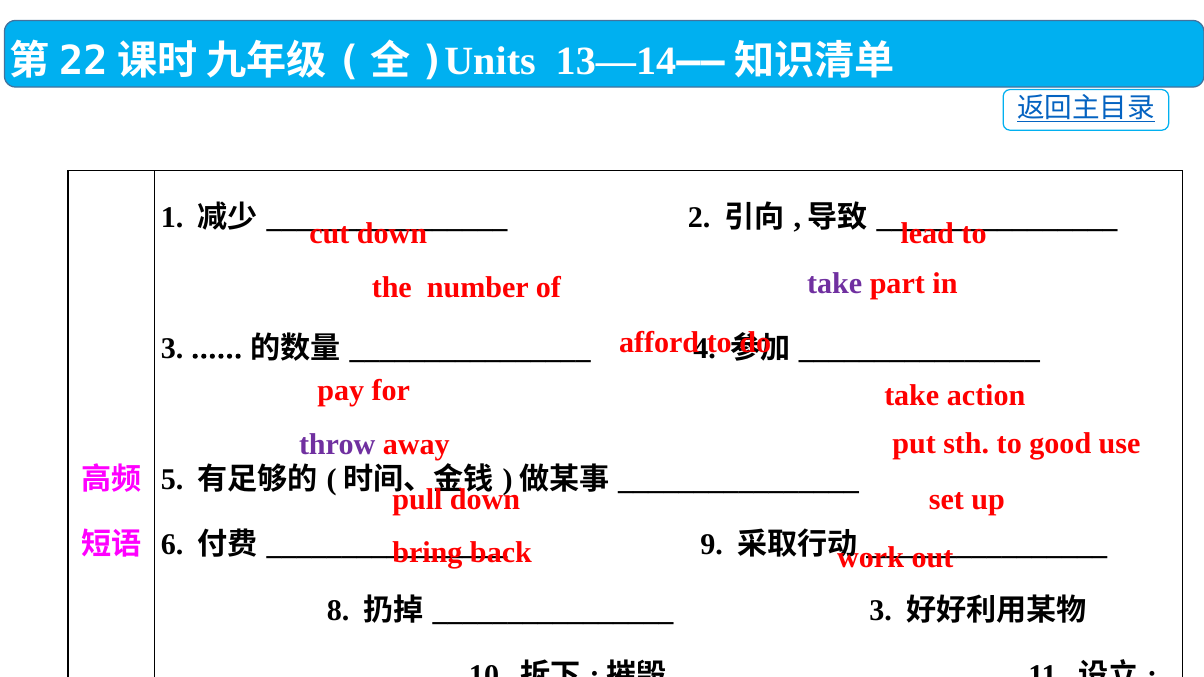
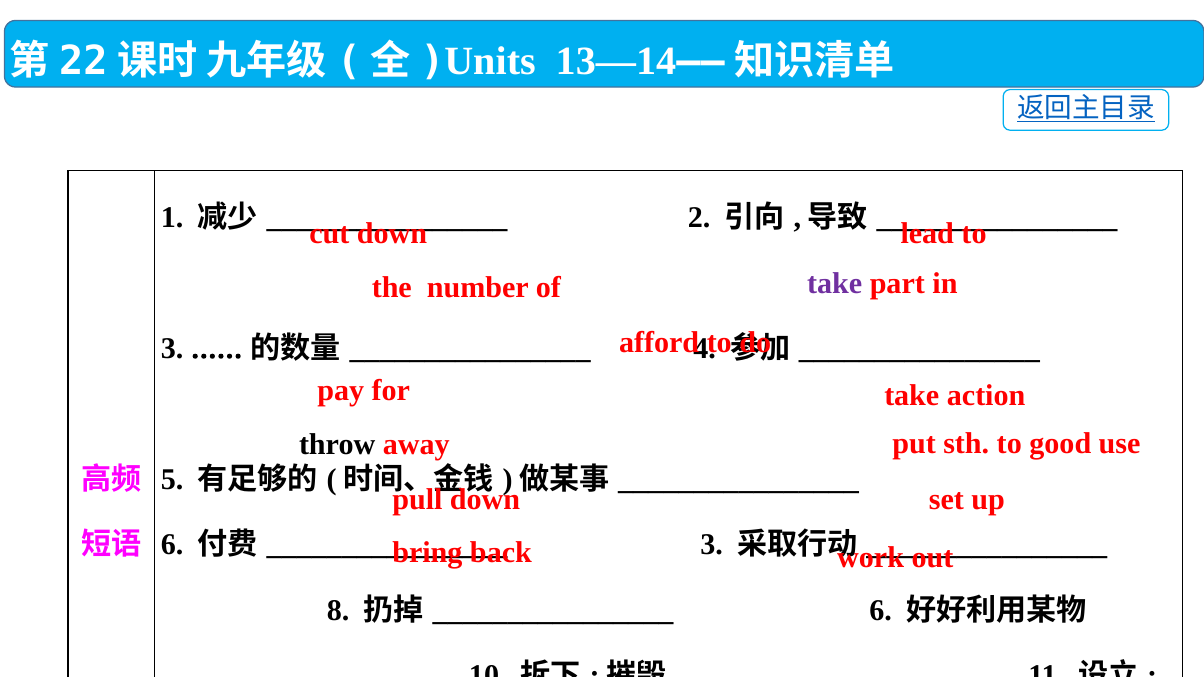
throw colour: purple -> black (337, 445)
9: 9 -> 3 (712, 545)
3: 3 -> 6 (881, 611)
